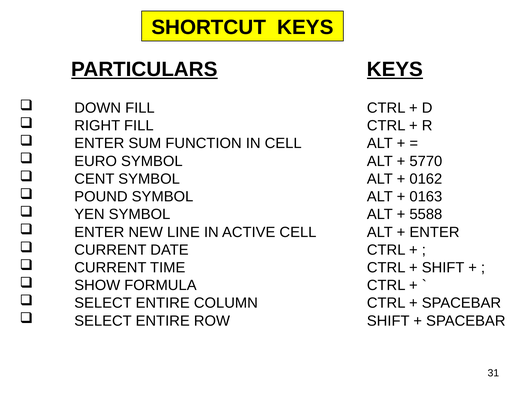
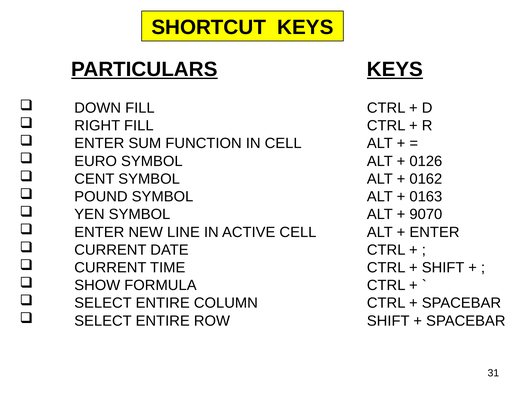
5770: 5770 -> 0126 (426, 161)
5588: 5588 -> 9070 (426, 214)
